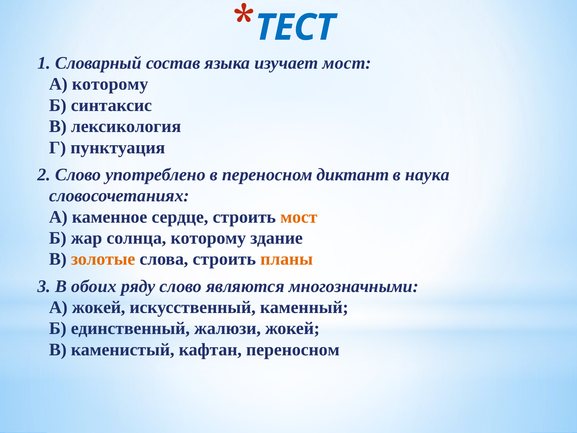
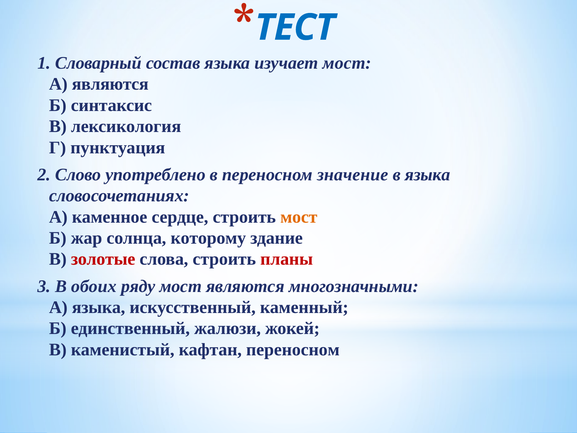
А которому: которому -> являются (110, 84)
диктант: диктант -> значение (353, 175)
в наука: наука -> языка (428, 175)
золотые colour: orange -> red (103, 259)
планы colour: orange -> red (287, 259)
ряду слово: слово -> мост (181, 286)
А жокей: жокей -> языка (99, 307)
